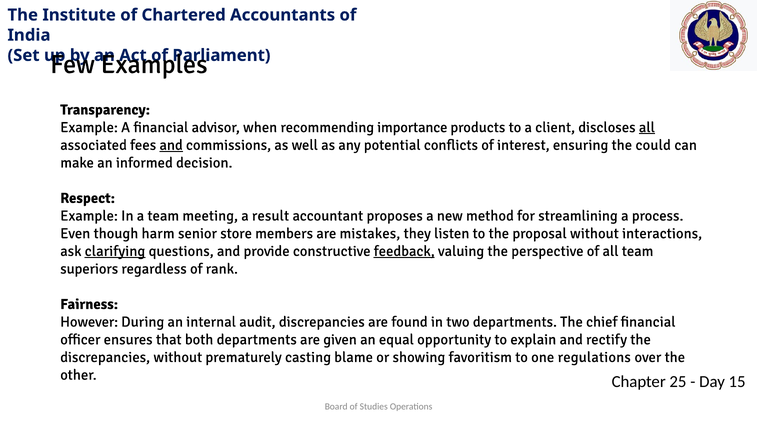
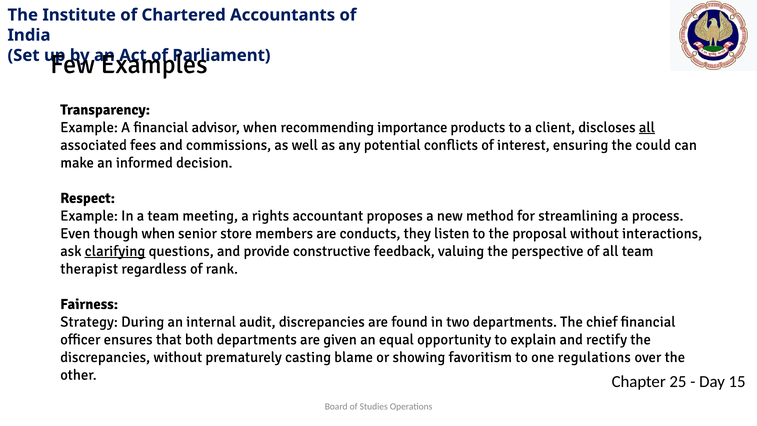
and underline: present -> none (171, 145)
result: result -> rights (271, 216)
though harm: harm -> when (158, 233)
mistakes: mistakes -> conducts (370, 233)
feedback underline: present -> none (404, 251)
superiors: superiors -> therapist (89, 269)
However: However -> Strategy (89, 322)
